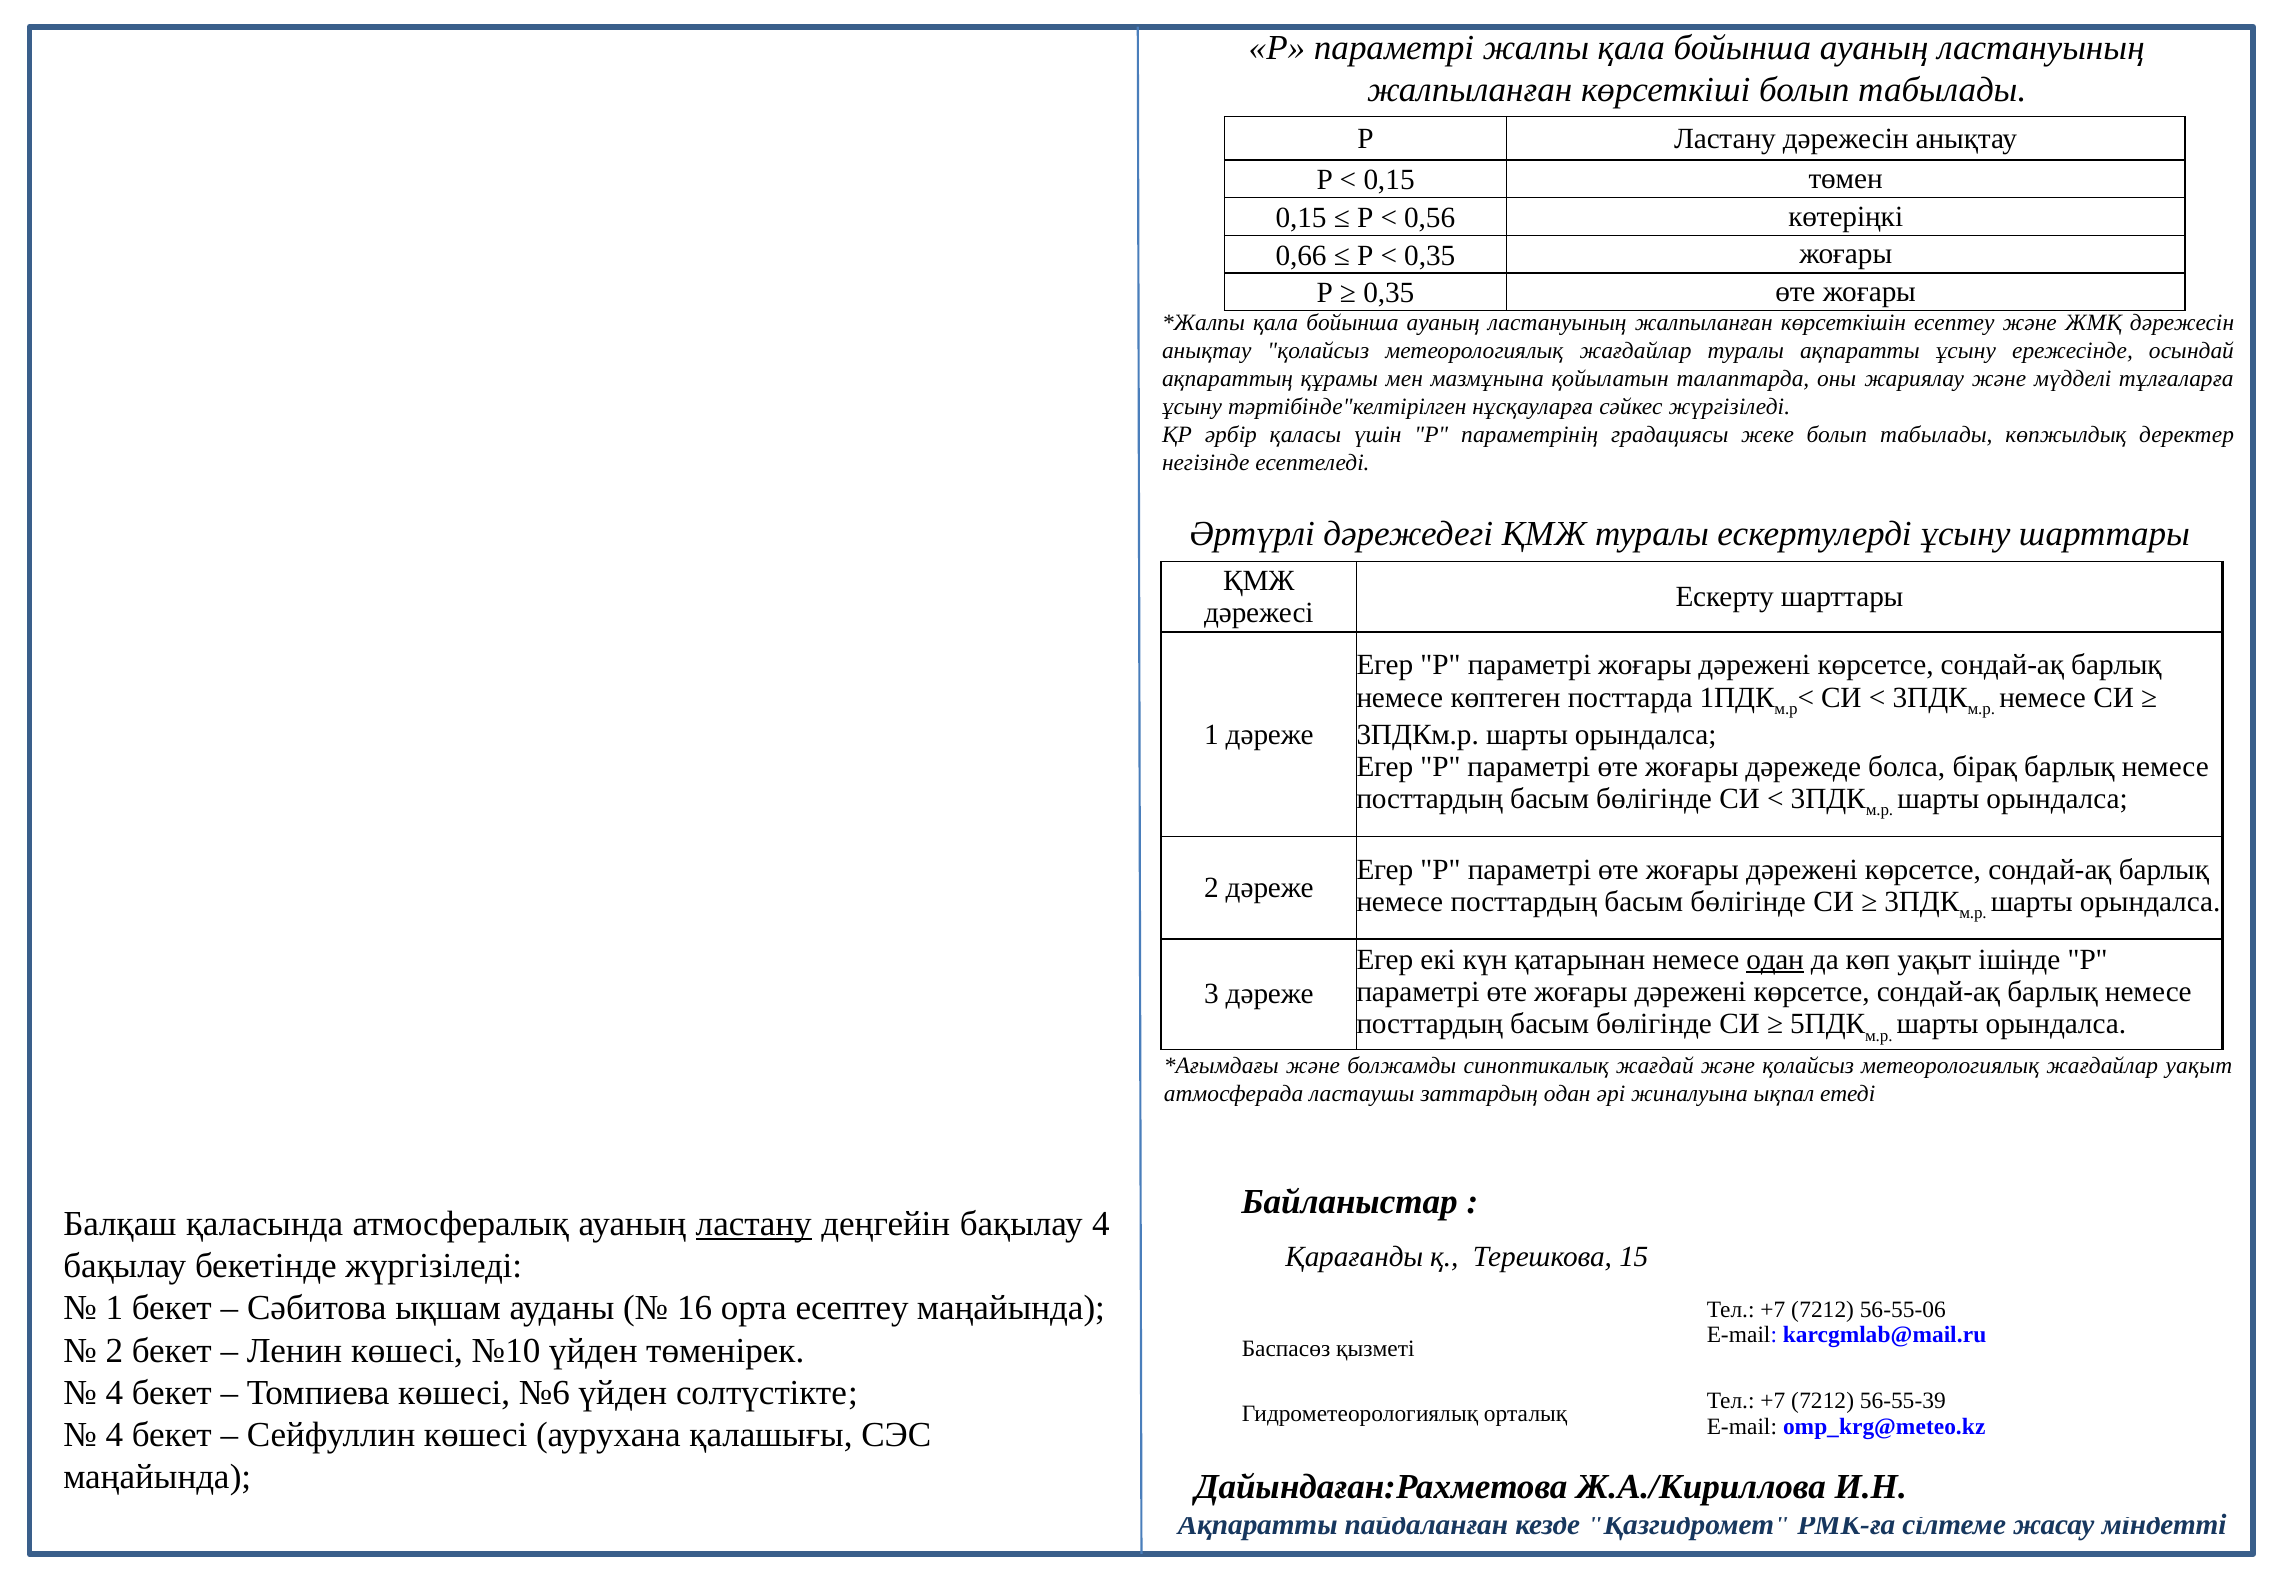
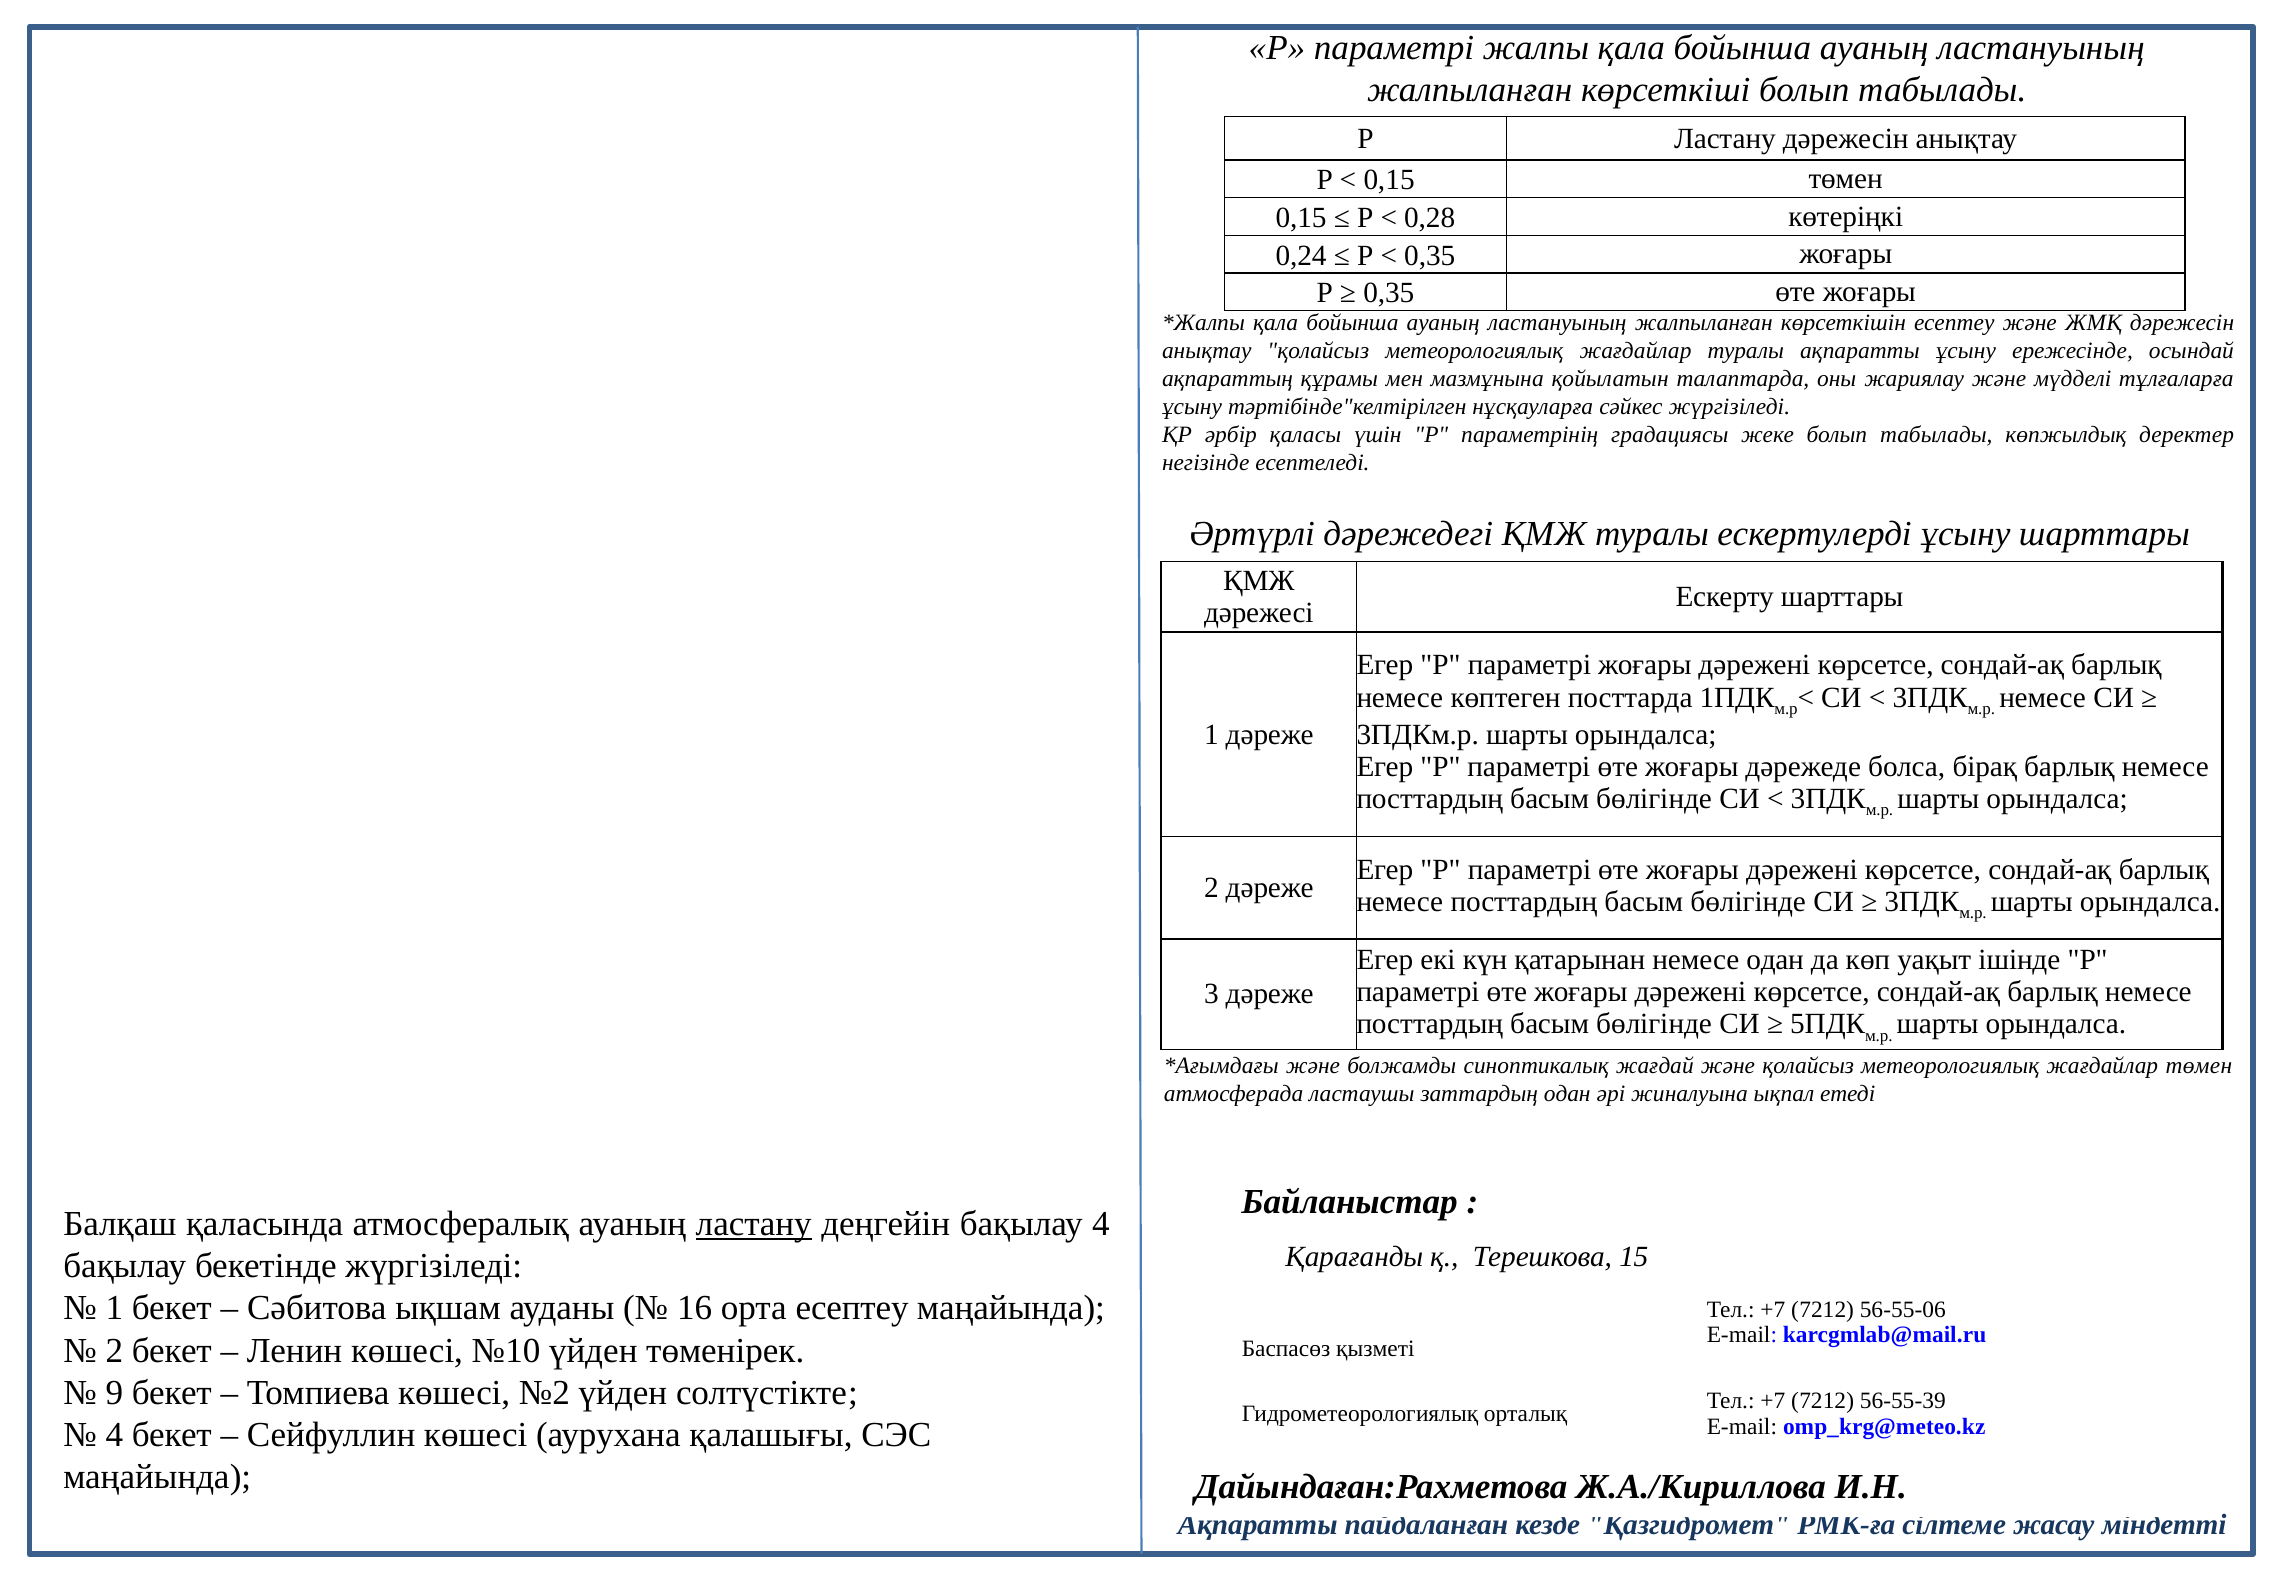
0,56: 0,56 -> 0,28 (1430, 218)
0,66: 0,66 -> 0,24 (1301, 255)
одан underline: present -> none (1775, 959)
жағдайлар уақыт: уақыт -> төмен (2199, 1066)
4: 4 -> 9 (114, 1392)
№6: №6 -> №2 (544, 1392)
